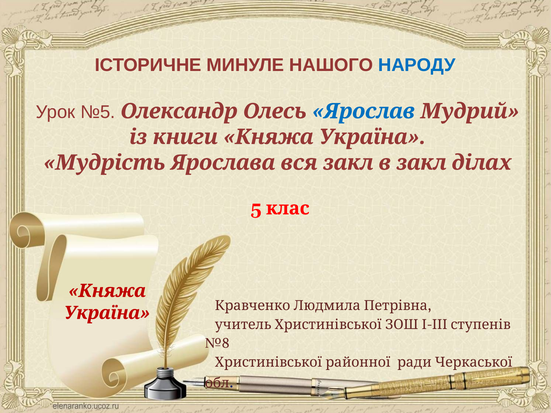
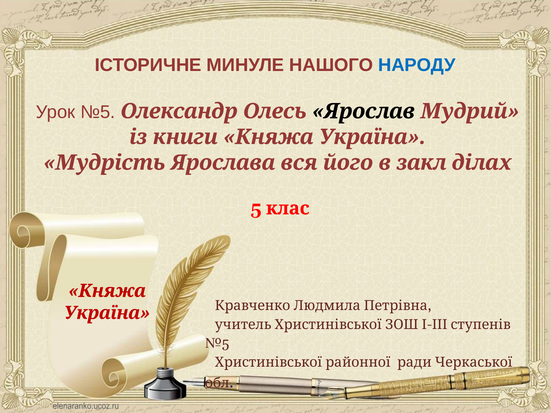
Ярослав colour: blue -> black (364, 111)
вся закл: закл -> його (348, 163)
№8: №8 -> №5 (217, 344)
